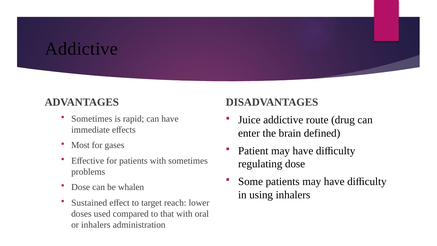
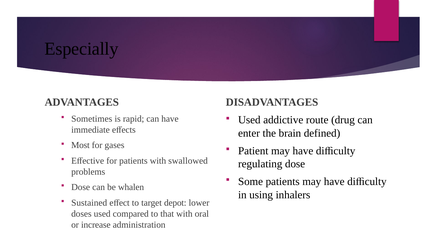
Addictive: Addictive -> Especially (82, 49)
Juice: Juice -> Used (249, 120)
with sometimes: sometimes -> swallowed (188, 161)
reach: reach -> depot (175, 203)
or inhalers: inhalers -> increase (96, 224)
